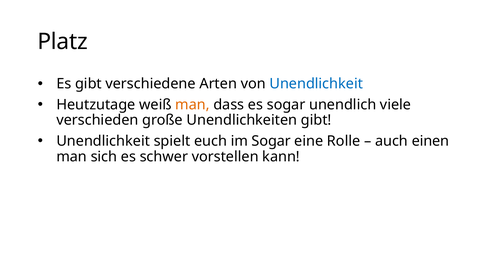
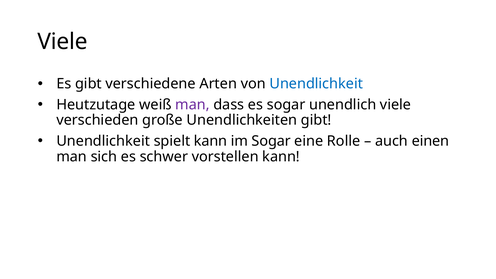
Platz: Platz -> Viele (63, 42)
man colour: orange -> purple (193, 105)
spielt euch: euch -> kann (211, 141)
